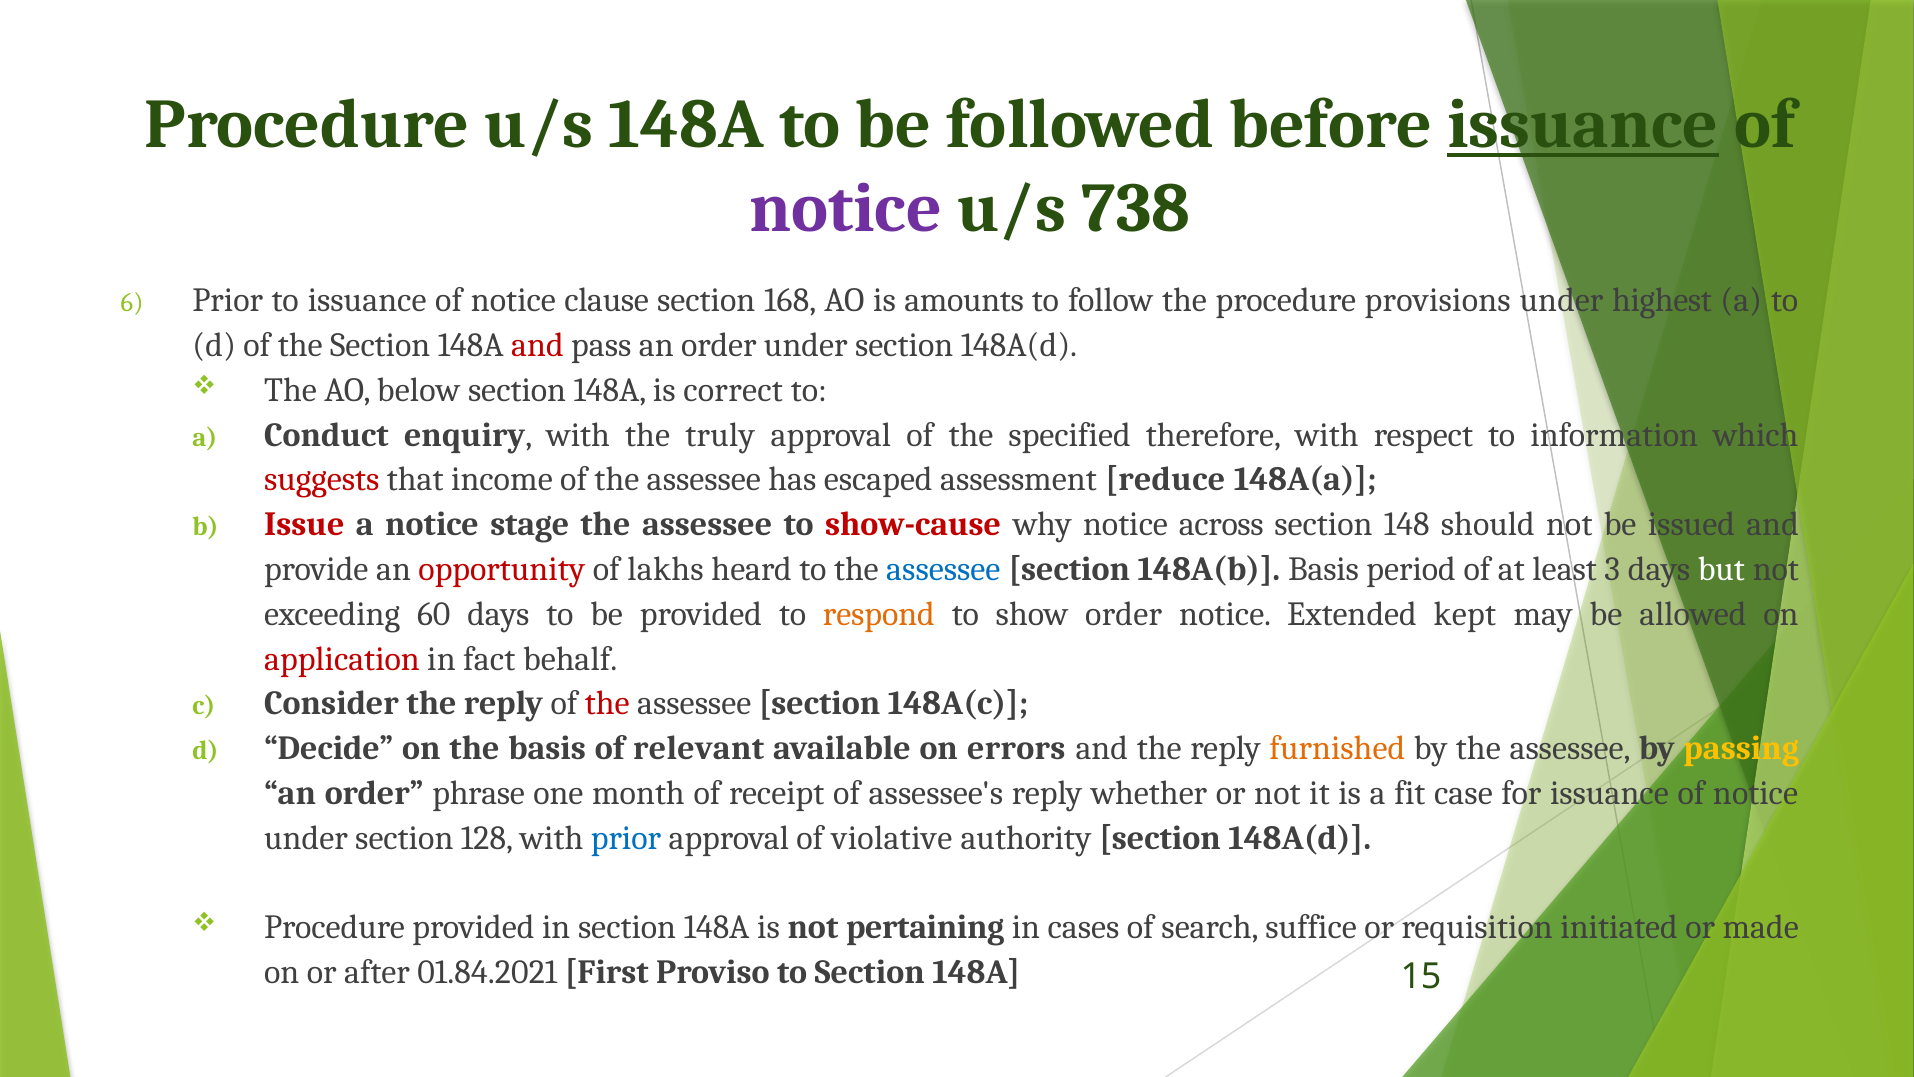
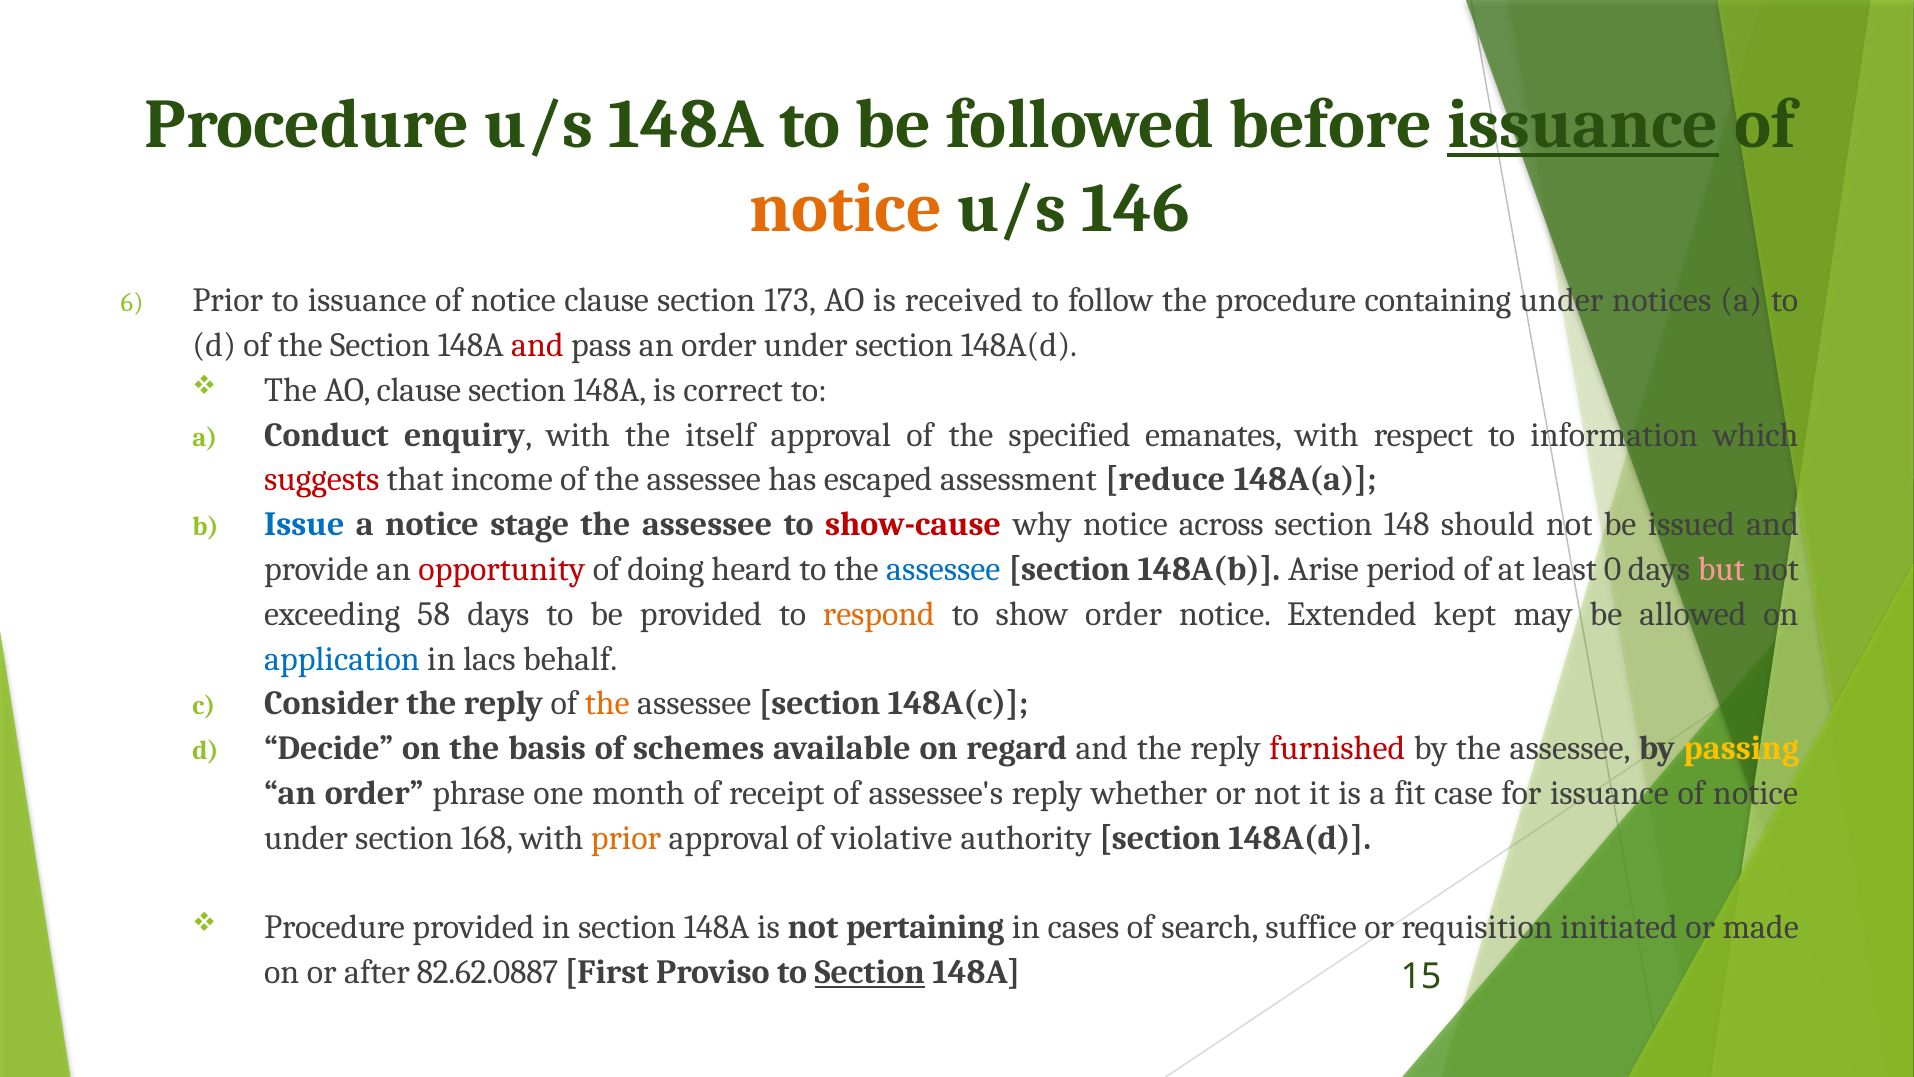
notice colour: purple -> orange (846, 208)
738: 738 -> 146 (1136, 208)
168: 168 -> 173 (790, 301)
amounts: amounts -> received (964, 301)
provisions: provisions -> containing (1438, 301)
highest: highest -> notices (1662, 301)
AO below: below -> clause (419, 390)
truly: truly -> itself (720, 435)
therefore: therefore -> emanates (1214, 435)
Issue colour: red -> blue (304, 524)
lakhs: lakhs -> doing (666, 569)
148A(b Basis: Basis -> Arise (1324, 569)
3: 3 -> 0 (1613, 569)
but colour: white -> pink (1721, 569)
60: 60 -> 58 (434, 614)
application colour: red -> blue (342, 659)
fact: fact -> lacs (489, 659)
the colour: red -> orange (607, 703)
relevant: relevant -> schemes (699, 748)
errors: errors -> regard (1017, 748)
furnished colour: orange -> red (1337, 748)
128: 128 -> 168 (487, 838)
prior colour: blue -> orange (626, 838)
01.84.2021: 01.84.2021 -> 82.62.0887 (487, 972)
Section underline: none -> present (870, 972)
